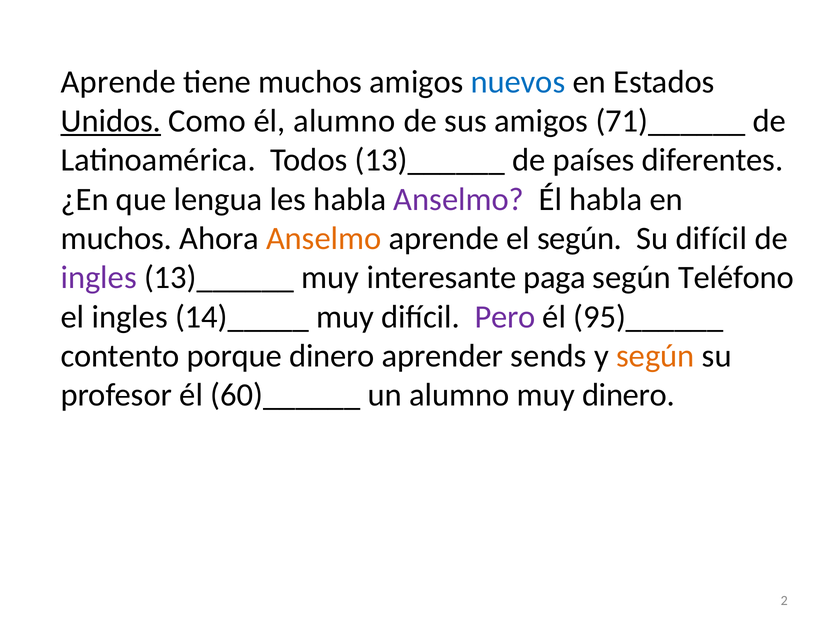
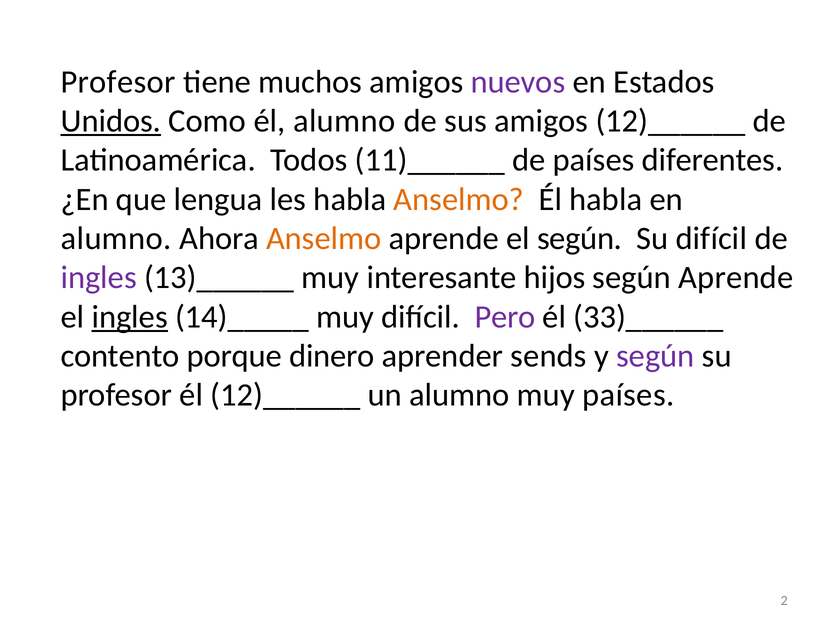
Aprende: Aprende -> Profesor (118, 82)
nuevos colour: blue -> purple (518, 82)
amigos 71)______: 71)______ -> 12)______ (671, 121)
Todos 13)______: 13)______ -> 11)______ (430, 160)
Anselmo colour: purple -> orange (459, 199)
muchos: muchos -> alumno (116, 238)
paga: paga -> hijos (555, 277)
según Teléfono: Teléfono -> Aprende (736, 277)
ingles underline: none -> present (130, 317)
95)______: 95)______ -> 33)______ (648, 317)
según colour: orange -> purple (655, 356)
él 60)______: 60)______ -> 12)______ (285, 395)
muy dinero: dinero -> países (628, 395)
